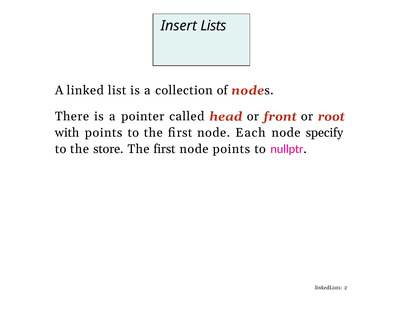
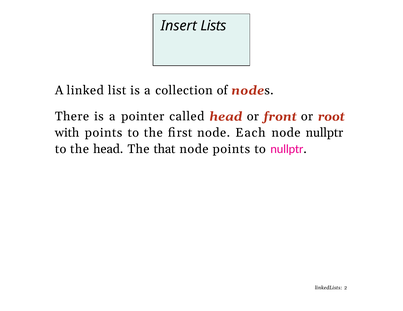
node specify: specify -> nullptr (324, 133)
the store: store -> head (108, 149)
first: first -> that (164, 149)
